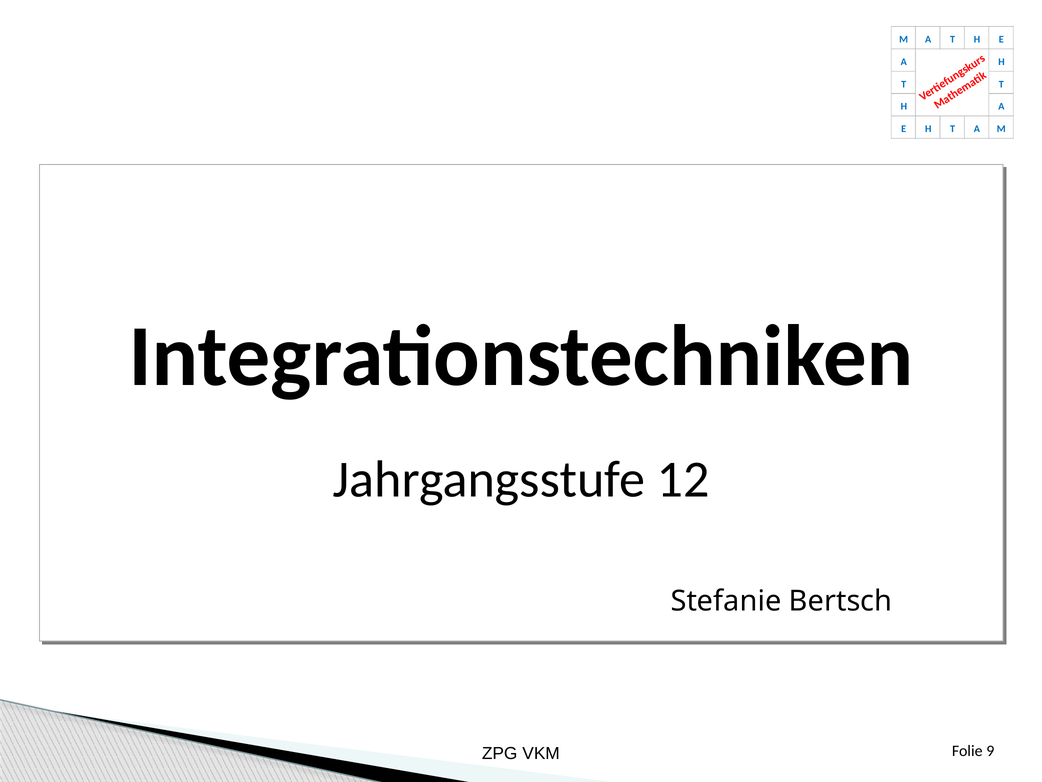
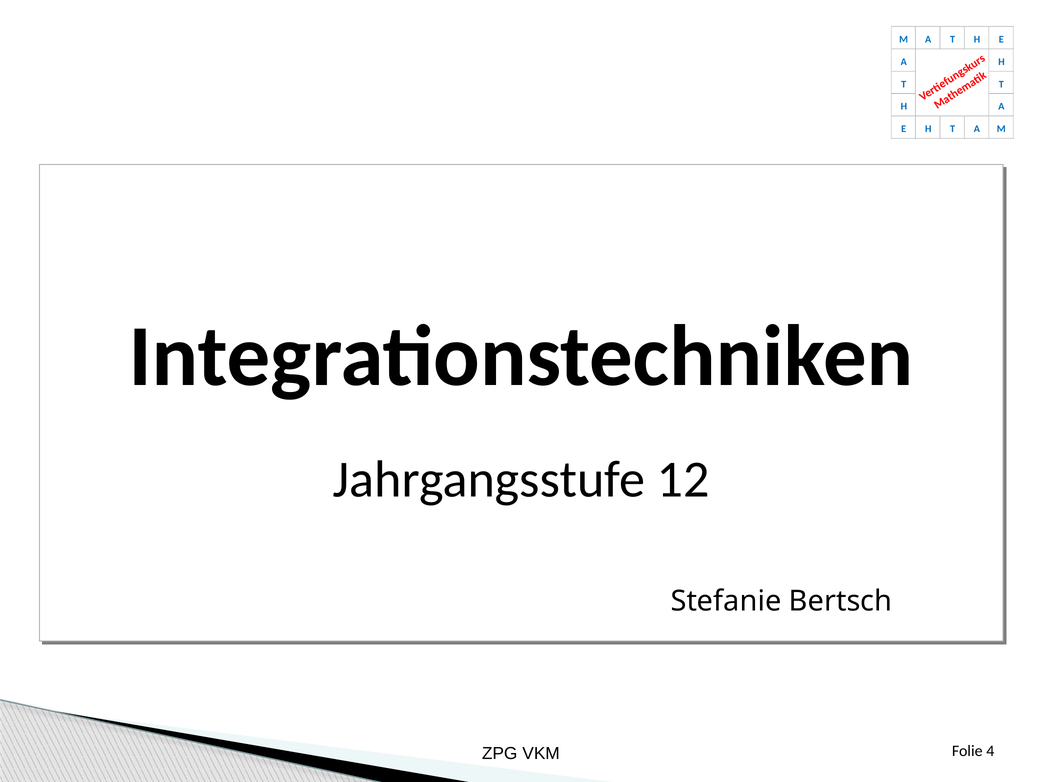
9: 9 -> 4 (990, 750)
